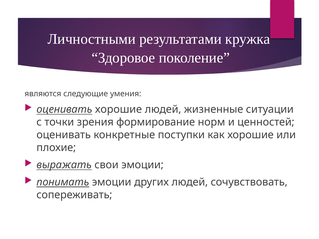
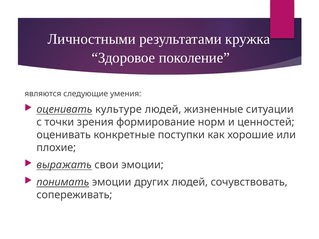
оценивать хорошие: хорошие -> культуре (118, 110)
